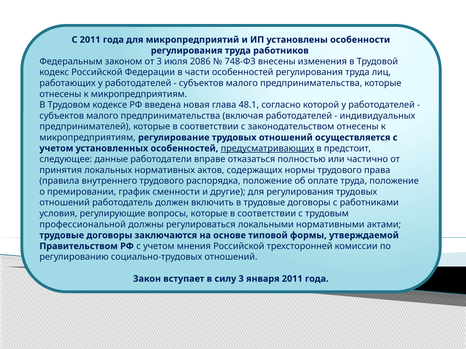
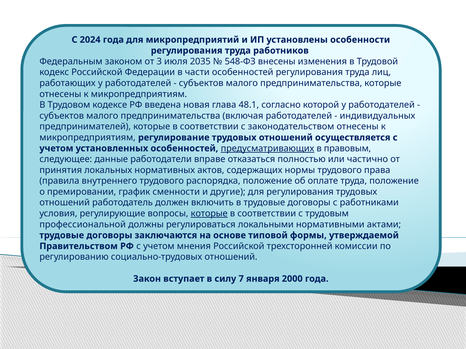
С 2011: 2011 -> 2024 (90, 40)
2086: 2086 -> 2035 (200, 62)
748-ФЗ: 748-ФЗ -> 548-ФЗ (240, 62)
предстоит: предстоит -> правовым (347, 149)
которые underline: none -> present (209, 214)
силу 3: 3 -> 7 (241, 279)
января 2011: 2011 -> 2000 (292, 279)
